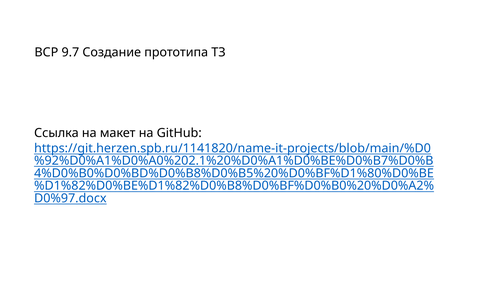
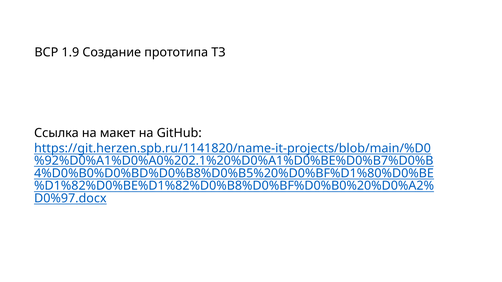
9.7: 9.7 -> 1.9 (70, 52)
